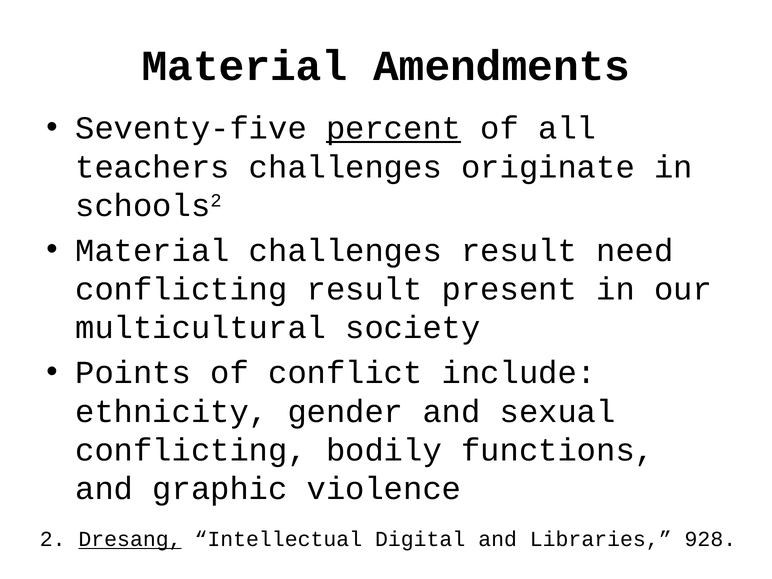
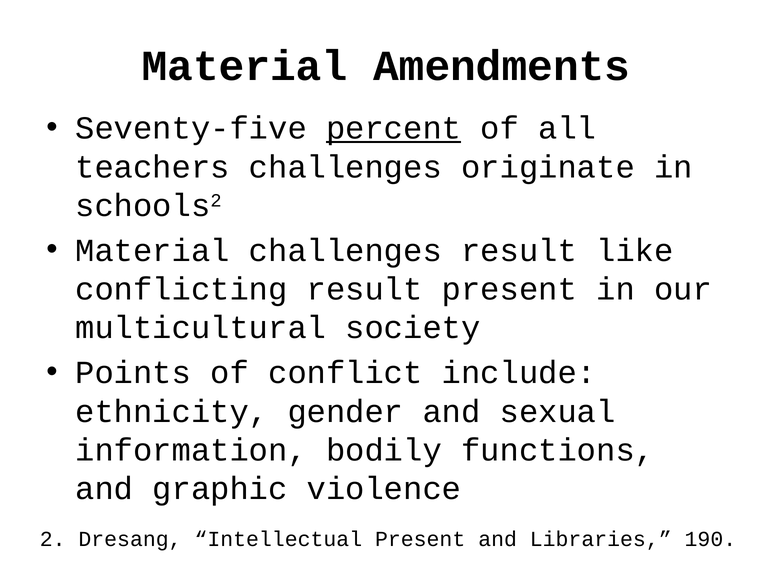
need: need -> like (635, 251)
conflicting: conflicting -> information (191, 450)
Dresang underline: present -> none (130, 539)
Intellectual Digital: Digital -> Present (420, 539)
928: 928 -> 190 (710, 539)
